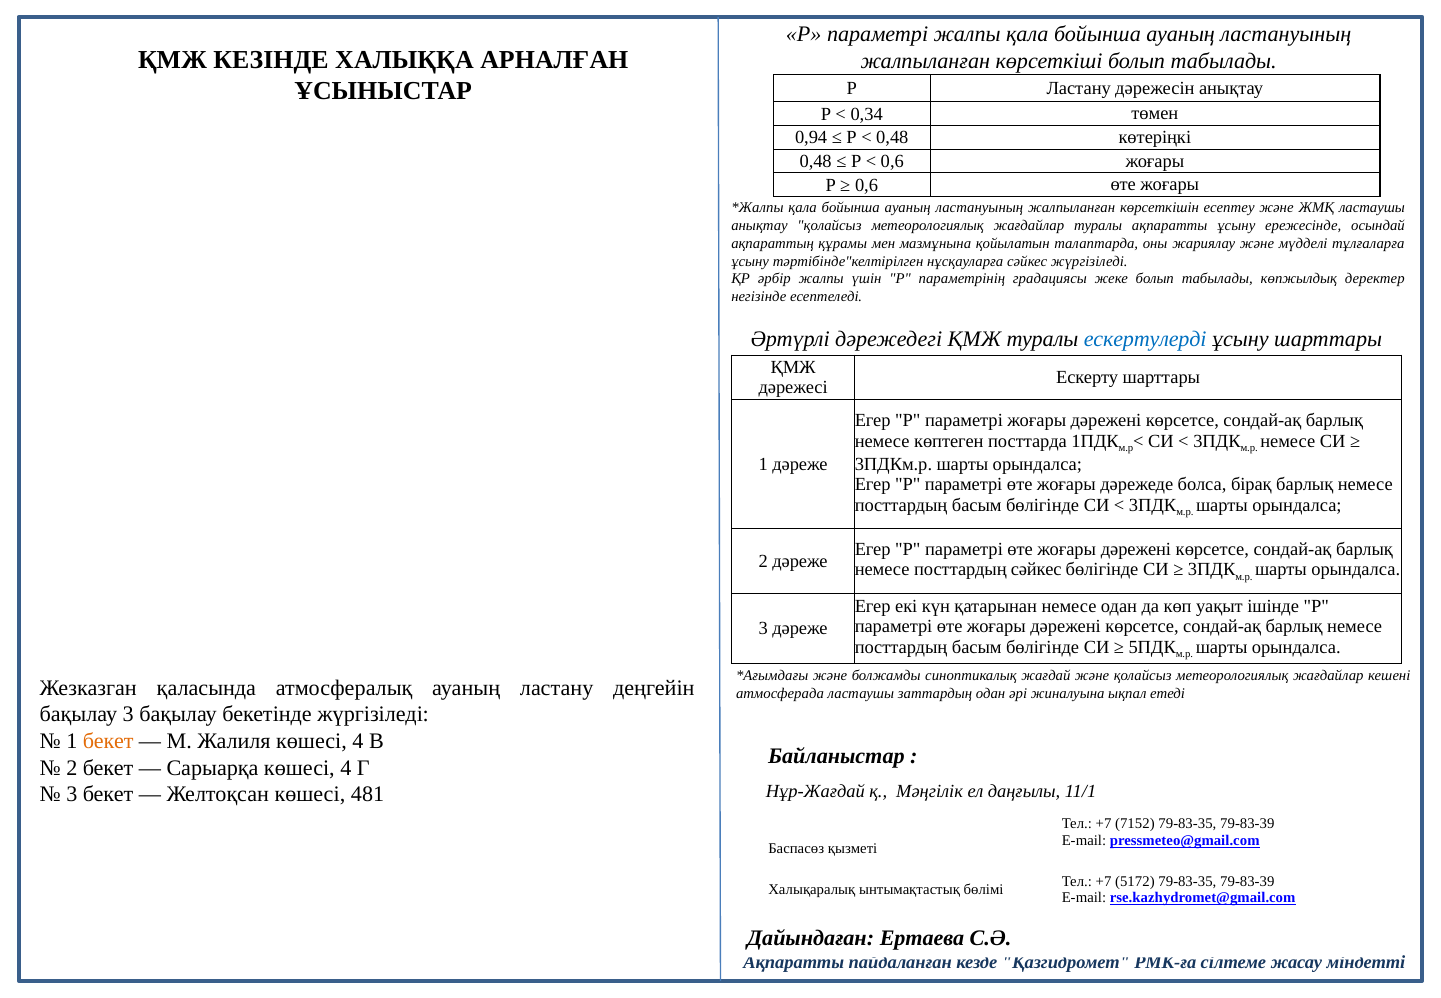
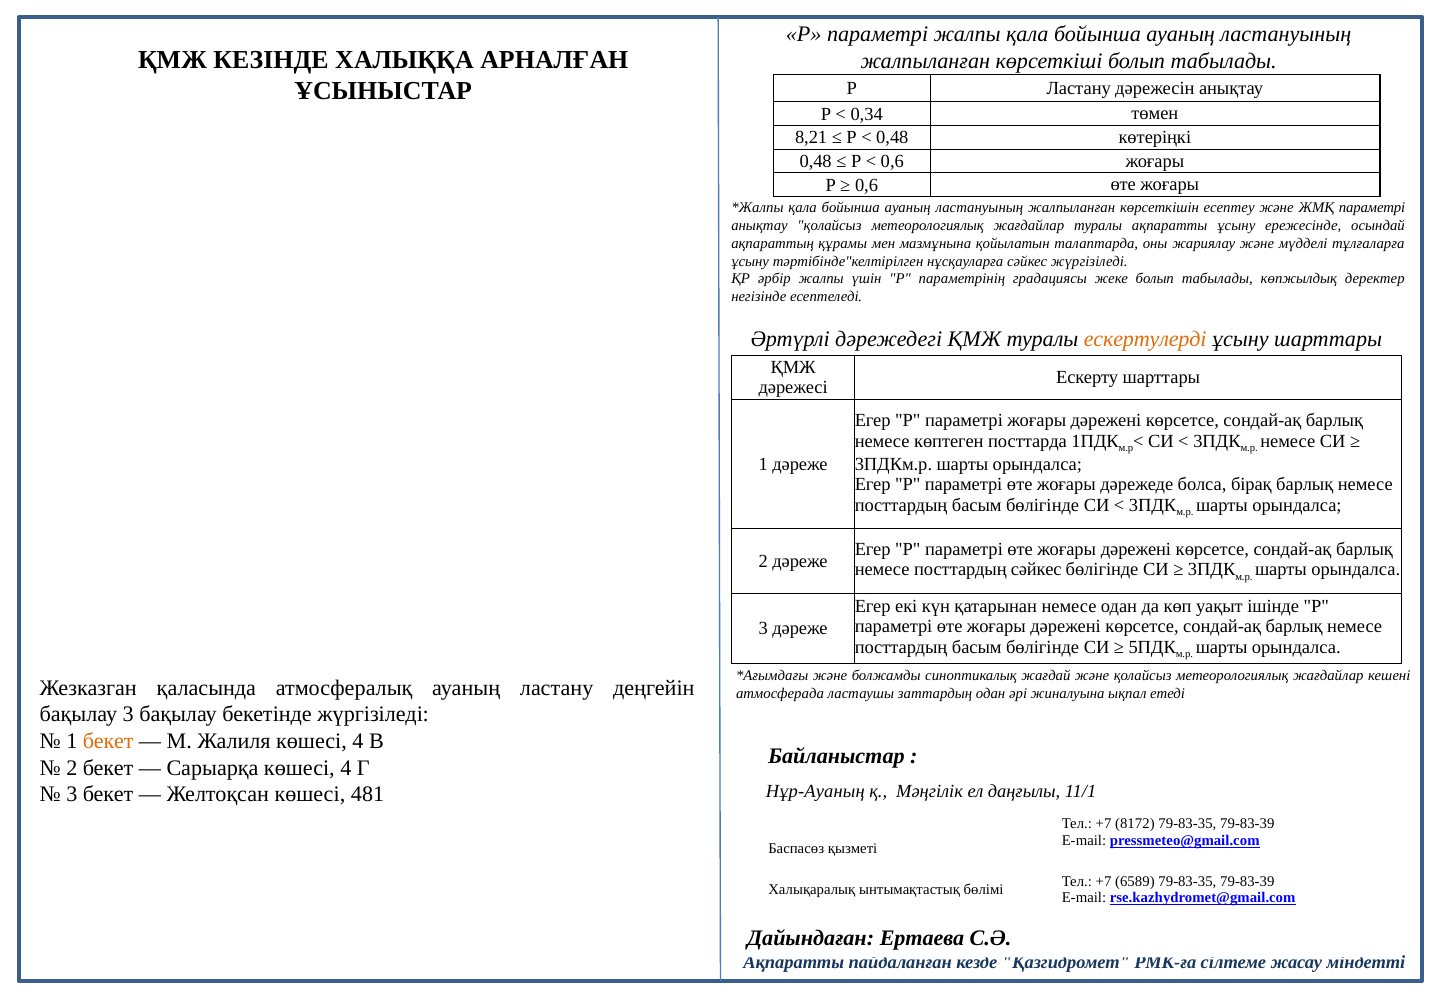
0,94: 0,94 -> 8,21 (811, 138)
ЖМҚ ластаушы: ластаушы -> параметрі (1372, 208)
ескертулерді colour: blue -> orange (1145, 339)
Нұр-Жағдай: Нұр-Жағдай -> Нұр-Ауаның (815, 791)
7152: 7152 -> 8172 (1135, 824)
5172: 5172 -> 6589 (1135, 881)
